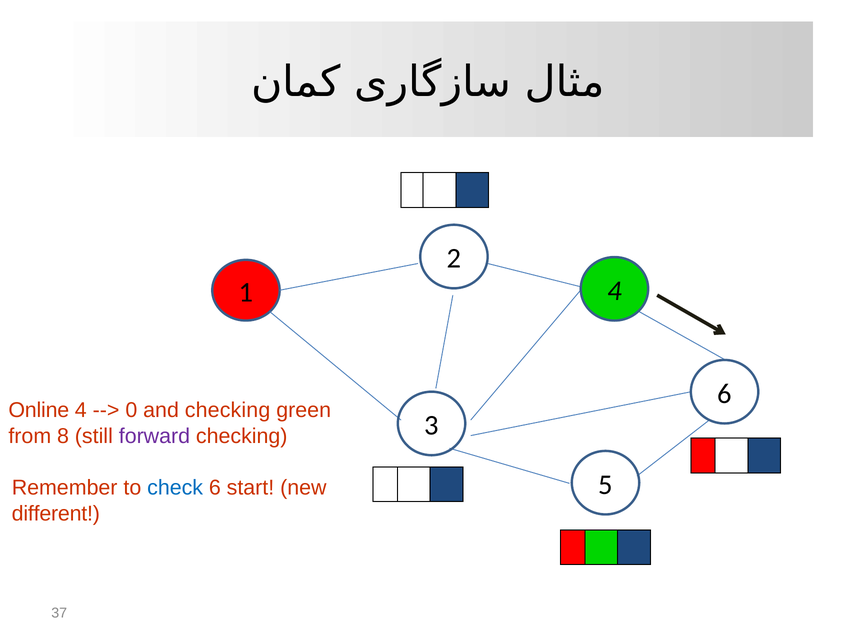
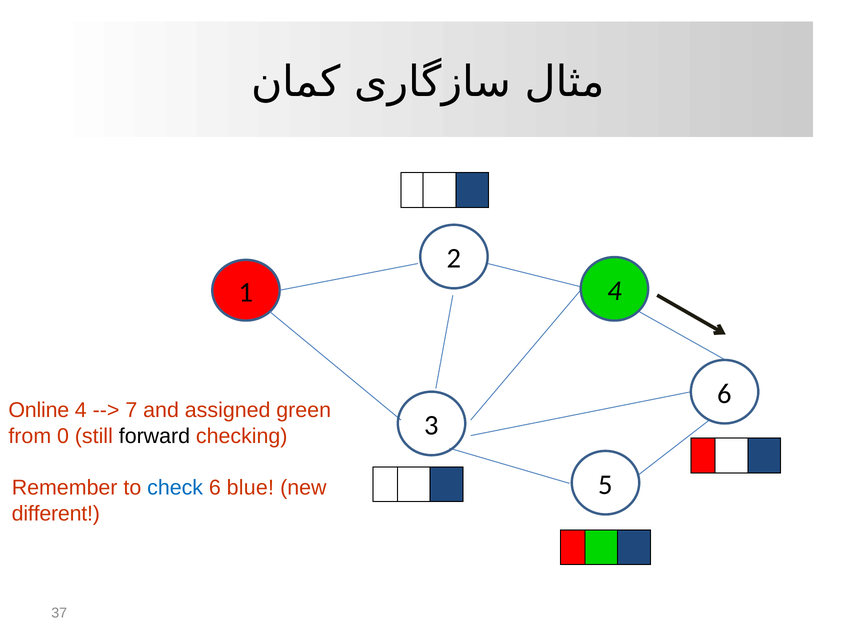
0: 0 -> 7 (131, 410)
and checking: checking -> assigned (228, 410)
8: 8 -> 0 (63, 436)
forward colour: purple -> black (154, 436)
start: start -> blue (250, 488)
